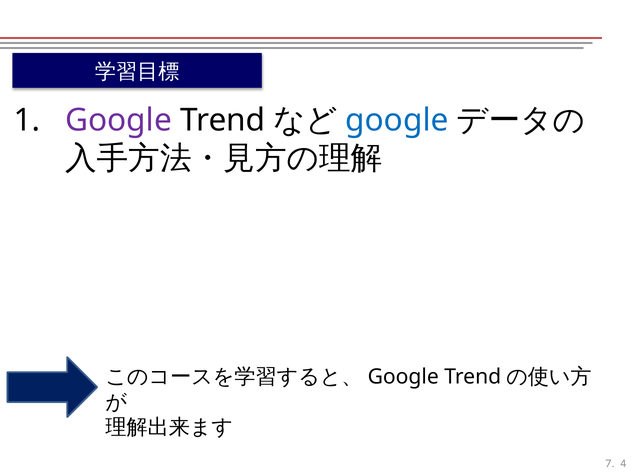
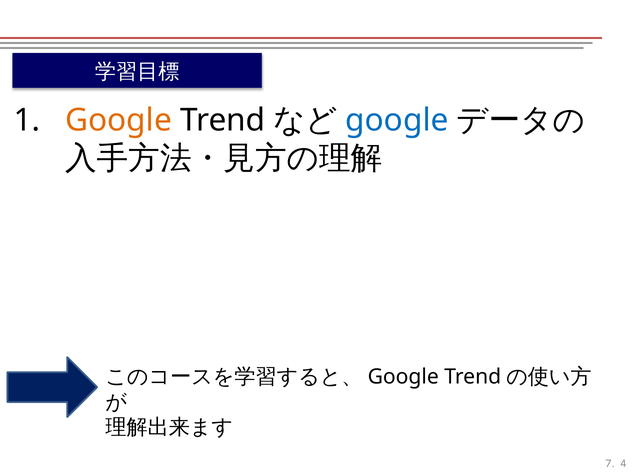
Google colour: purple -> orange (118, 120)
